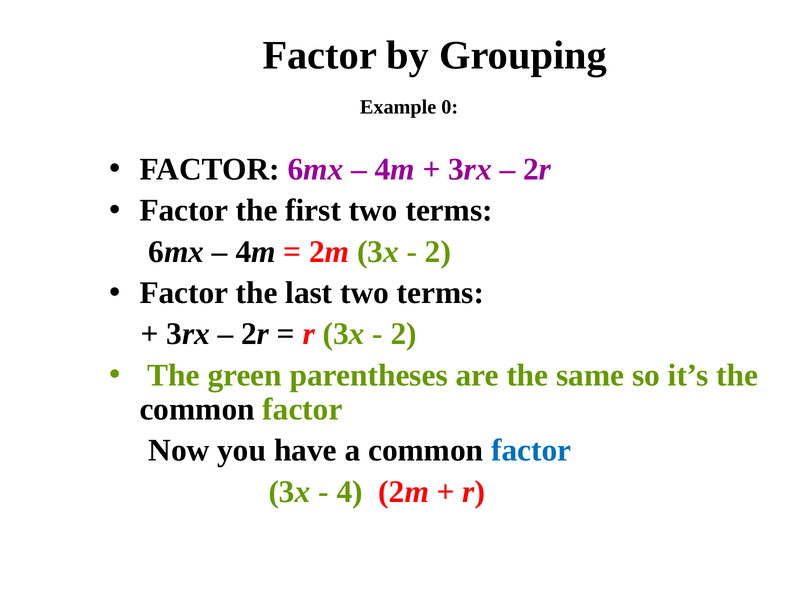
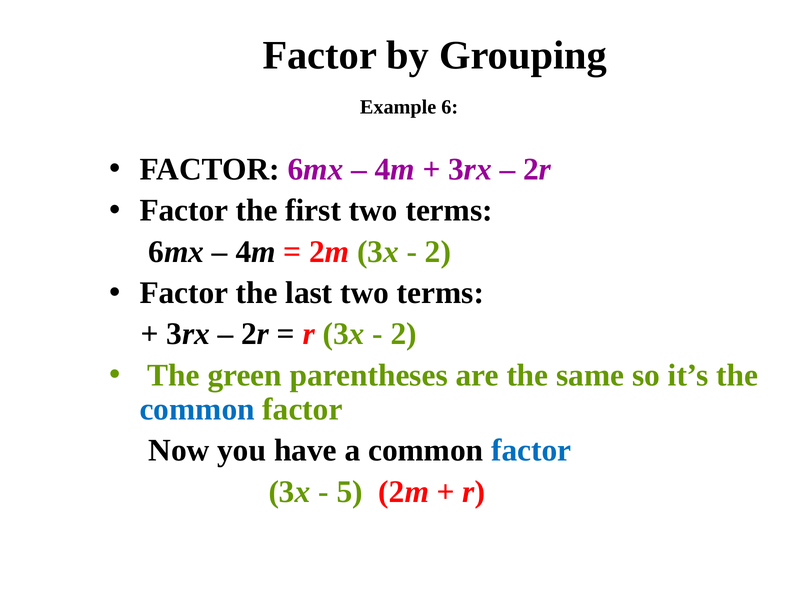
0: 0 -> 6 (450, 107)
common colour: black -> blue (197, 409)
4: 4 -> 5 (350, 491)
